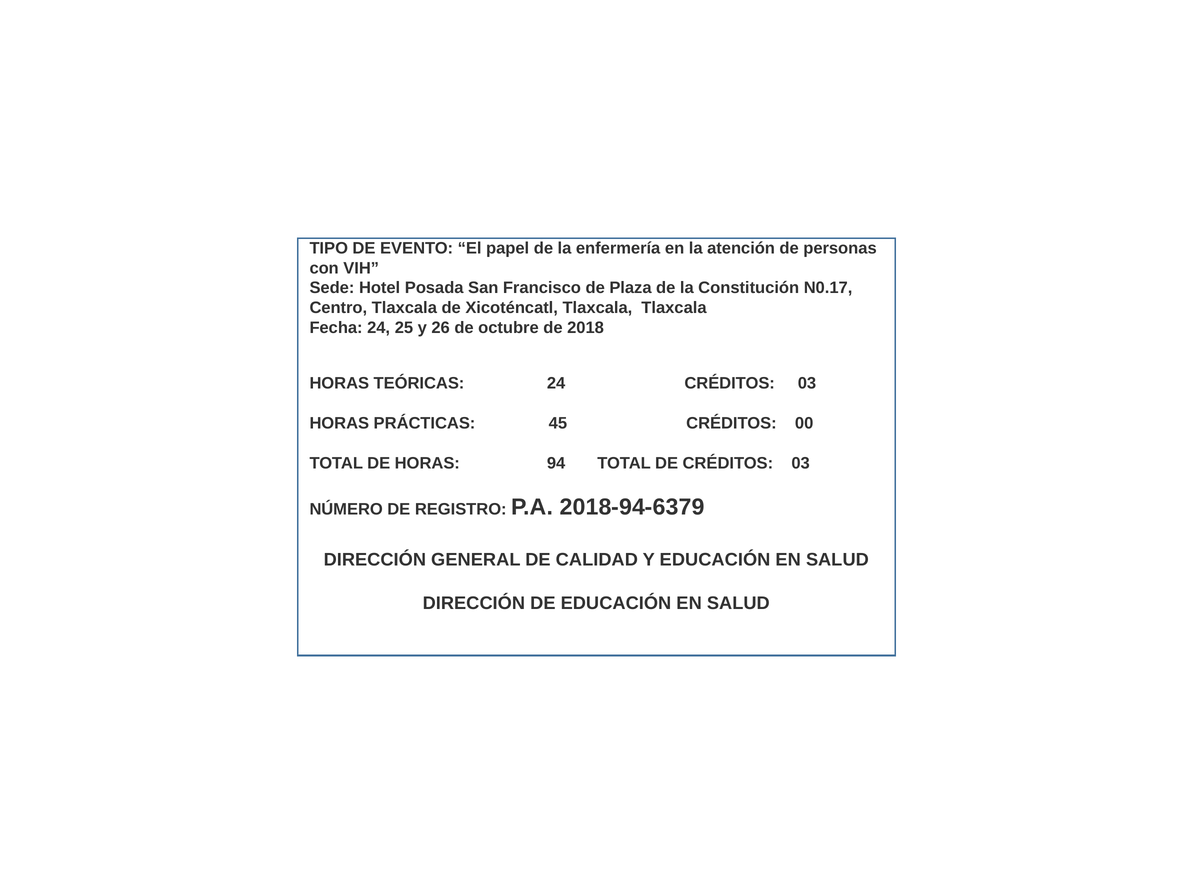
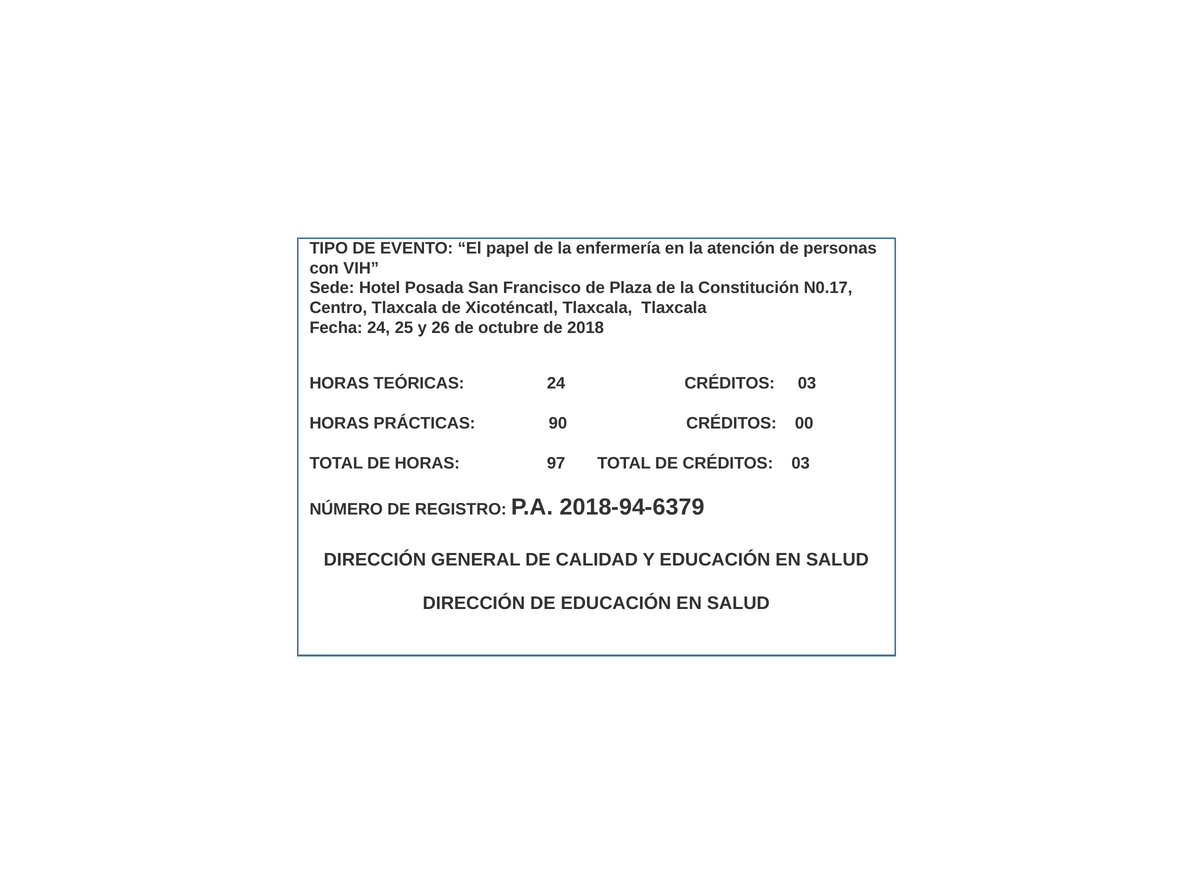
45: 45 -> 90 (558, 424)
94: 94 -> 97 (556, 463)
